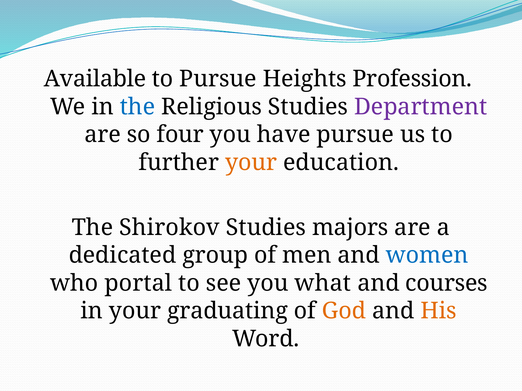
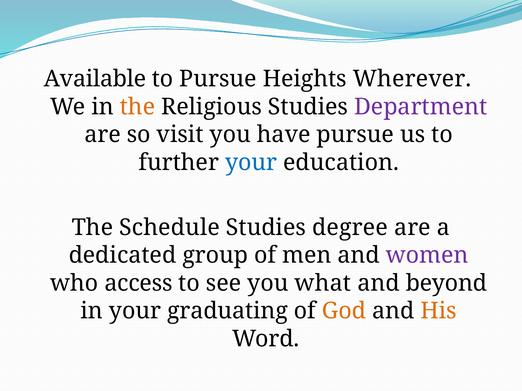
Profession: Profession -> Wherever (412, 79)
the colour: blue -> orange (137, 107)
four: four -> visit (180, 135)
your colour: orange -> blue (251, 163)
Shirokov: Shirokov -> Schedule (169, 228)
majors: majors -> degree (350, 228)
women colour: blue -> purple (427, 256)
portal: portal -> access (138, 283)
courses: courses -> beyond (446, 283)
